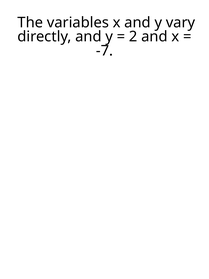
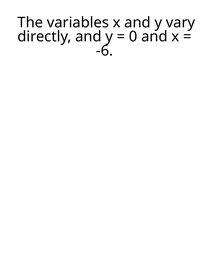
2: 2 -> 0 (133, 37)
-7: -7 -> -6 (104, 51)
